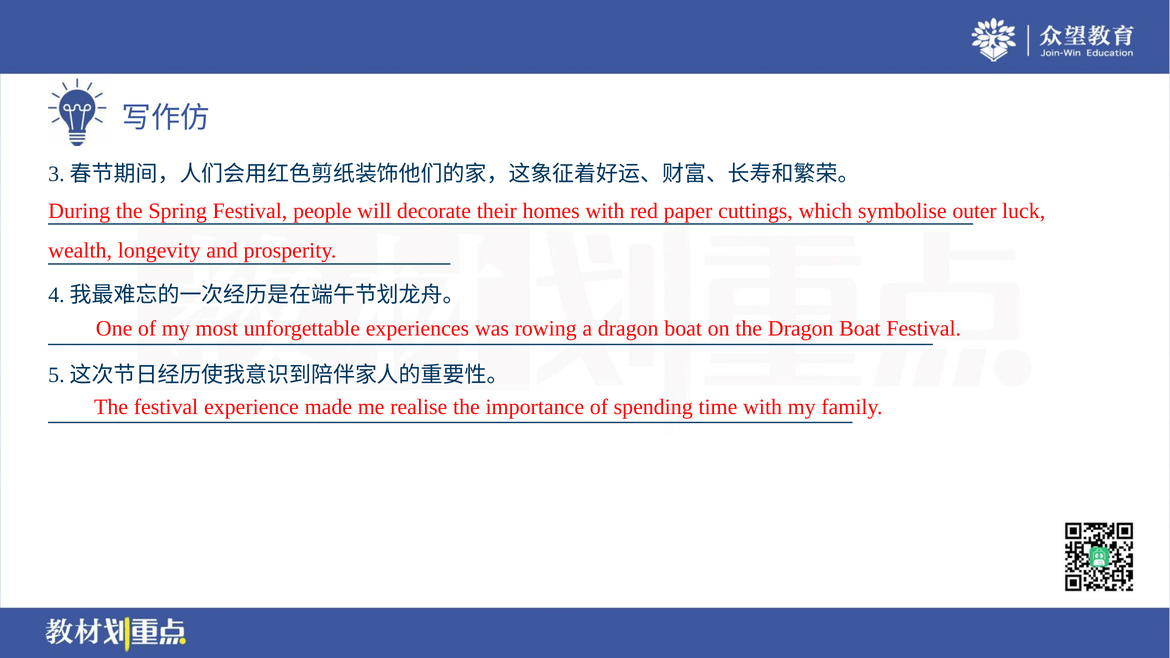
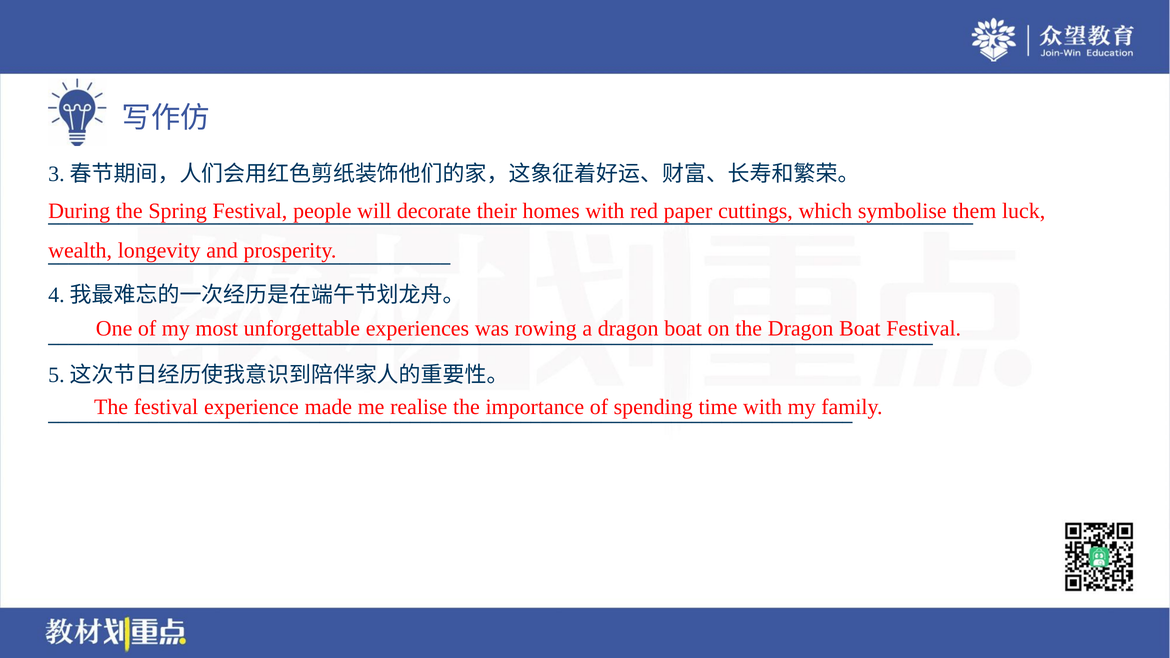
outer: outer -> them (974, 211)
